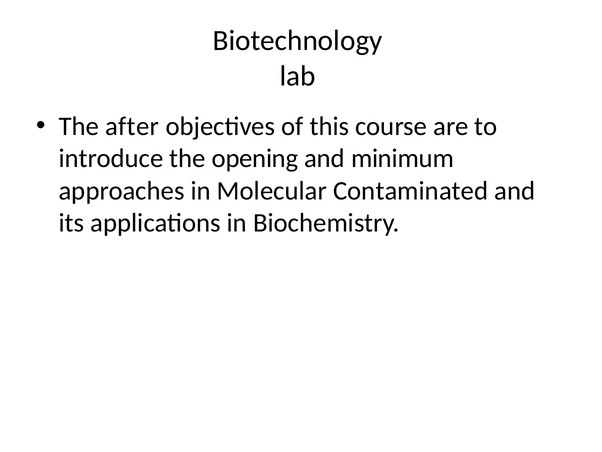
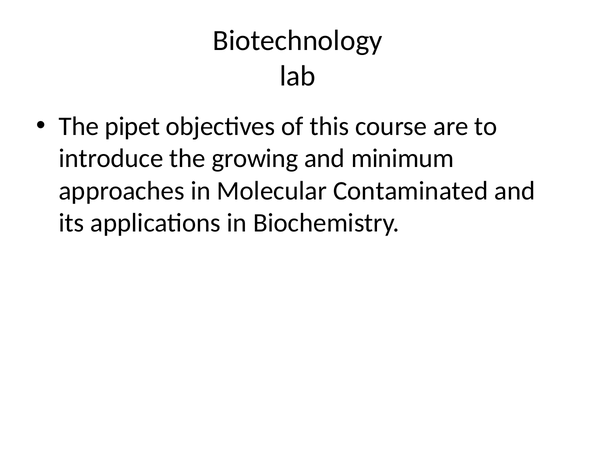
after: after -> pipet (132, 126)
opening: opening -> growing (255, 158)
